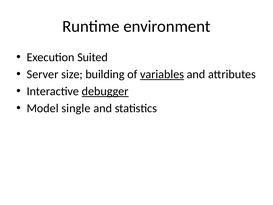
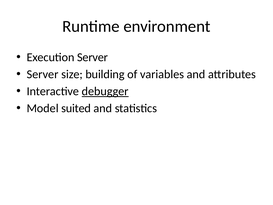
Execution Suited: Suited -> Server (93, 57)
variables underline: present -> none (162, 74)
single: single -> suited (76, 108)
